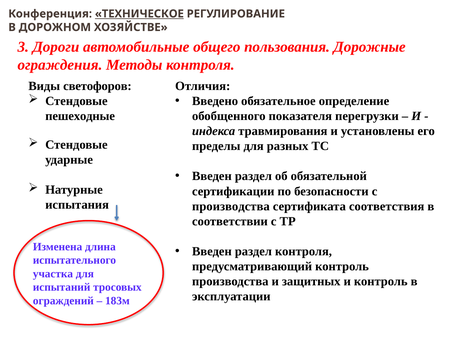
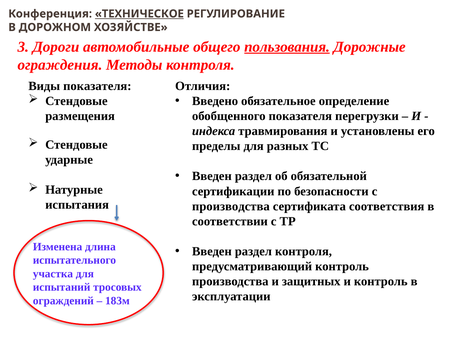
пользования underline: none -> present (287, 47)
Виды светофоров: светофоров -> показателя (97, 86)
пешеходные: пешеходные -> размещения (80, 116)
